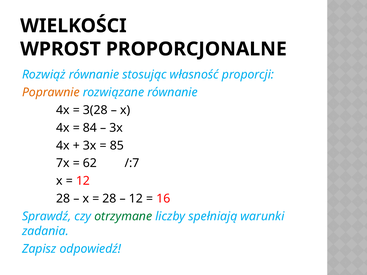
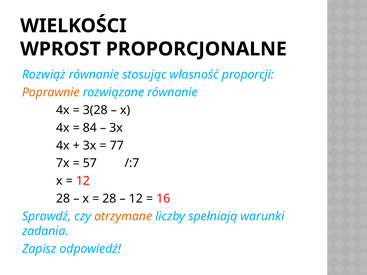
85: 85 -> 77 (117, 146)
62: 62 -> 57 (90, 163)
otrzymane colour: green -> orange (123, 217)
